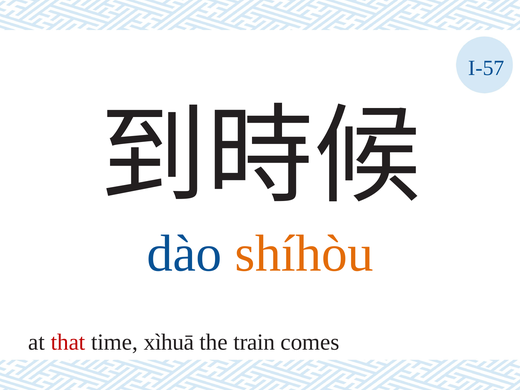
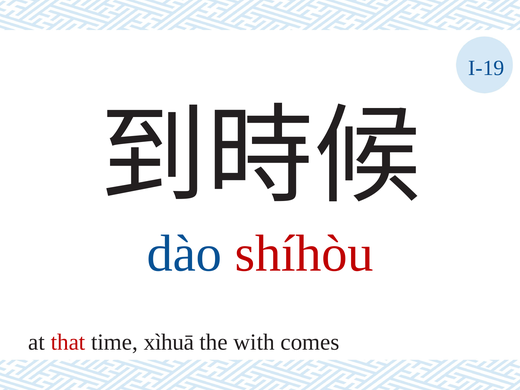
I-57: I-57 -> I-19 (486, 68)
shíhòu colour: orange -> red (304, 254)
train: train -> with (254, 342)
